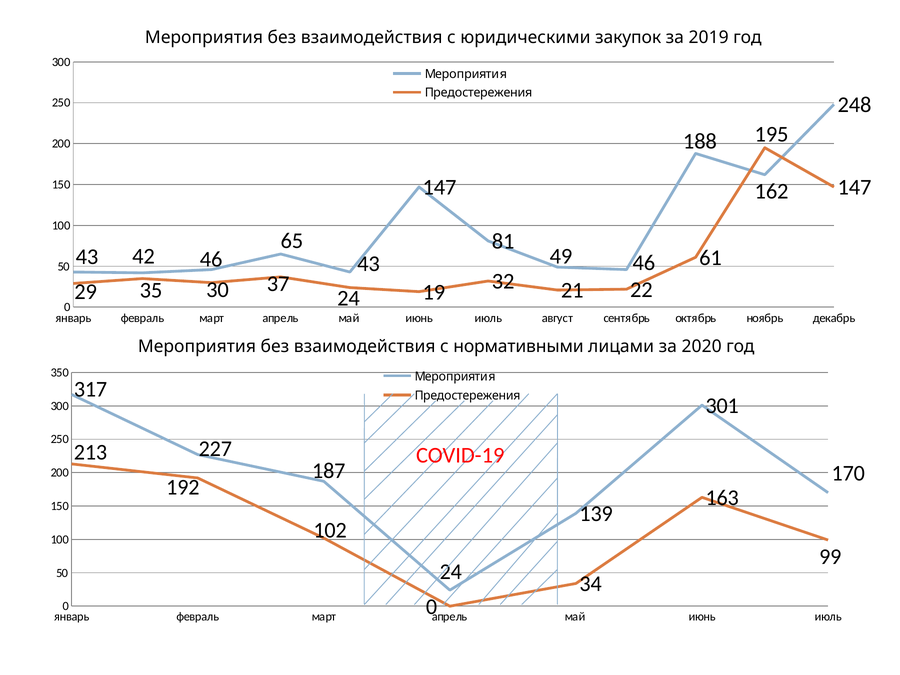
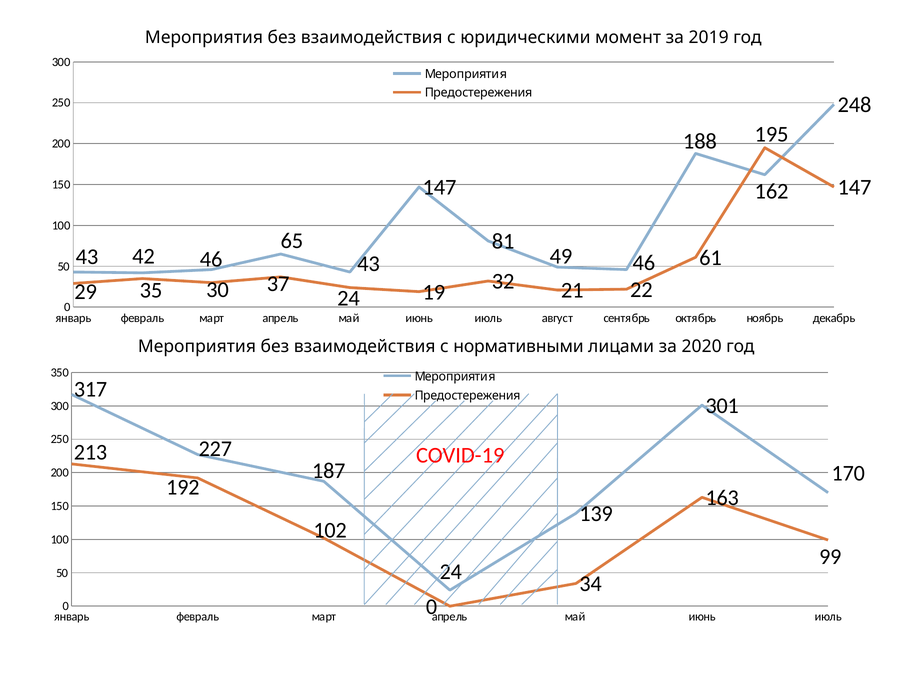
закупок: закупок -> момент (628, 37)
